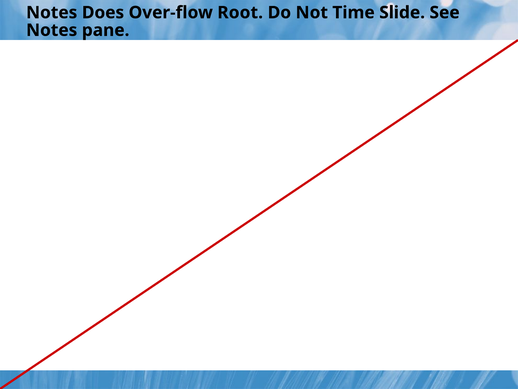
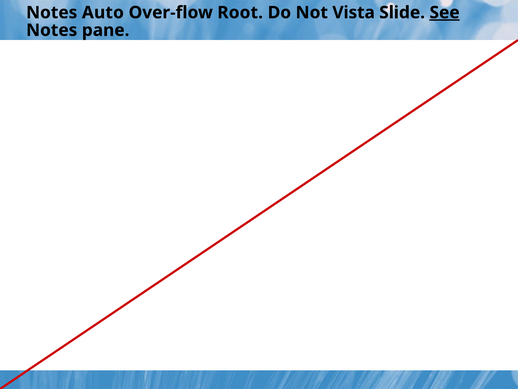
Does: Does -> Auto (103, 13)
Time: Time -> Vista (354, 13)
See underline: none -> present (445, 13)
